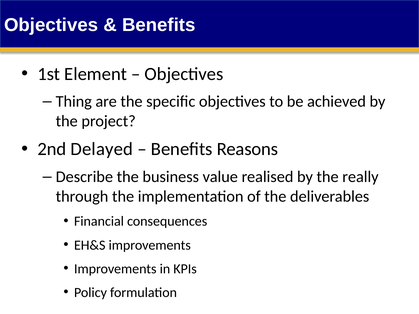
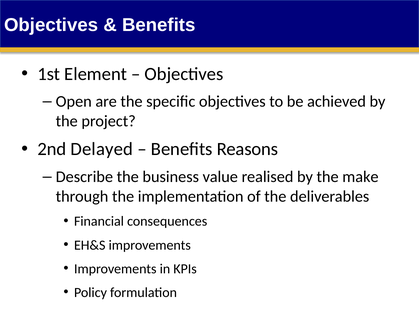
Thing: Thing -> Open (74, 102)
really: really -> make (360, 177)
